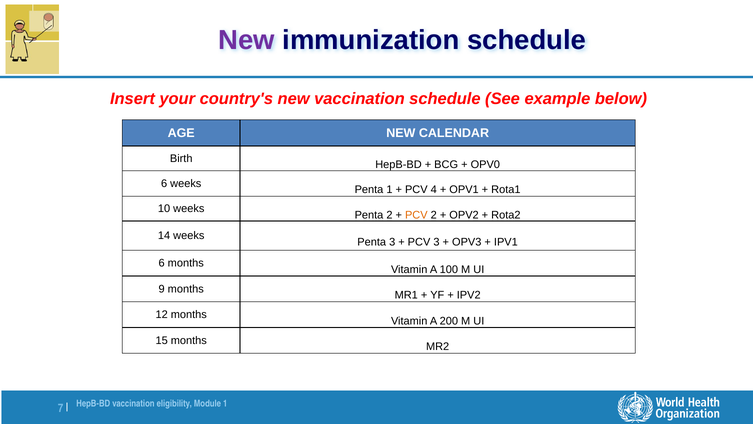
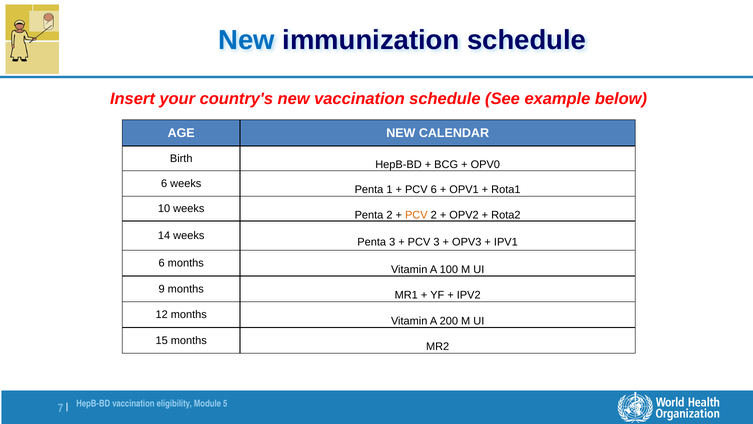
New colour: purple -> blue (247, 40)
PCV 4: 4 -> 6 (434, 190)
1: 1 -> 5 (225, 403)
